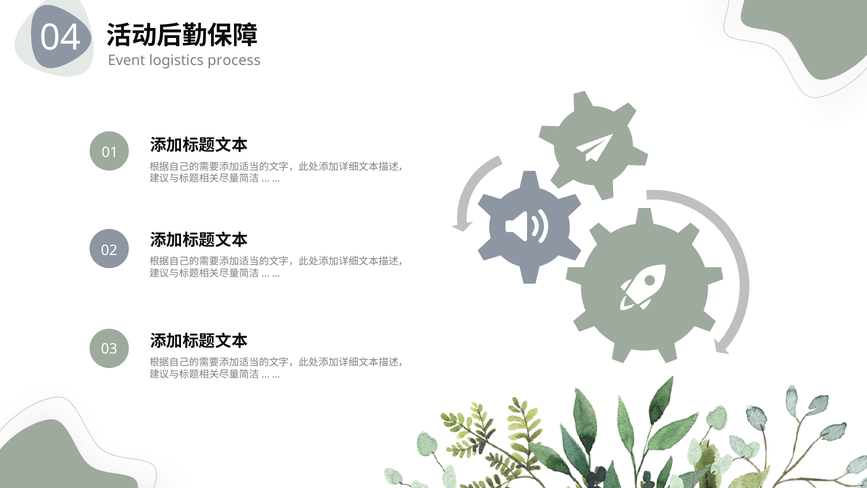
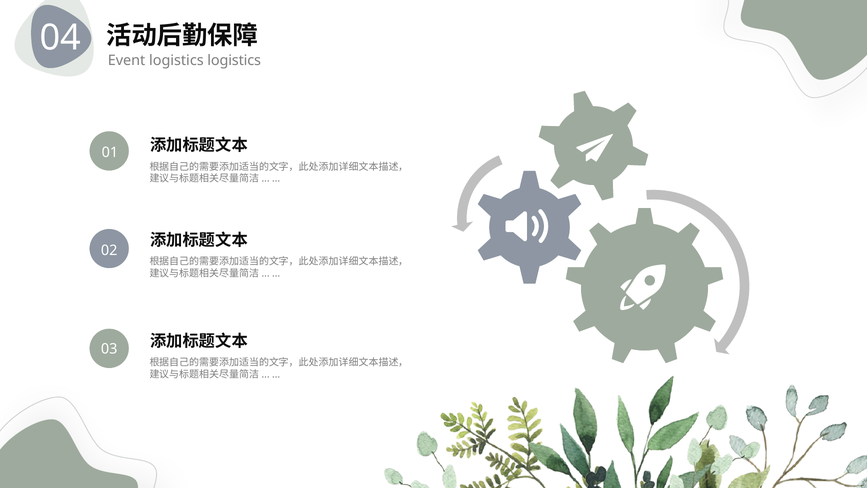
logistics process: process -> logistics (234, 60)
